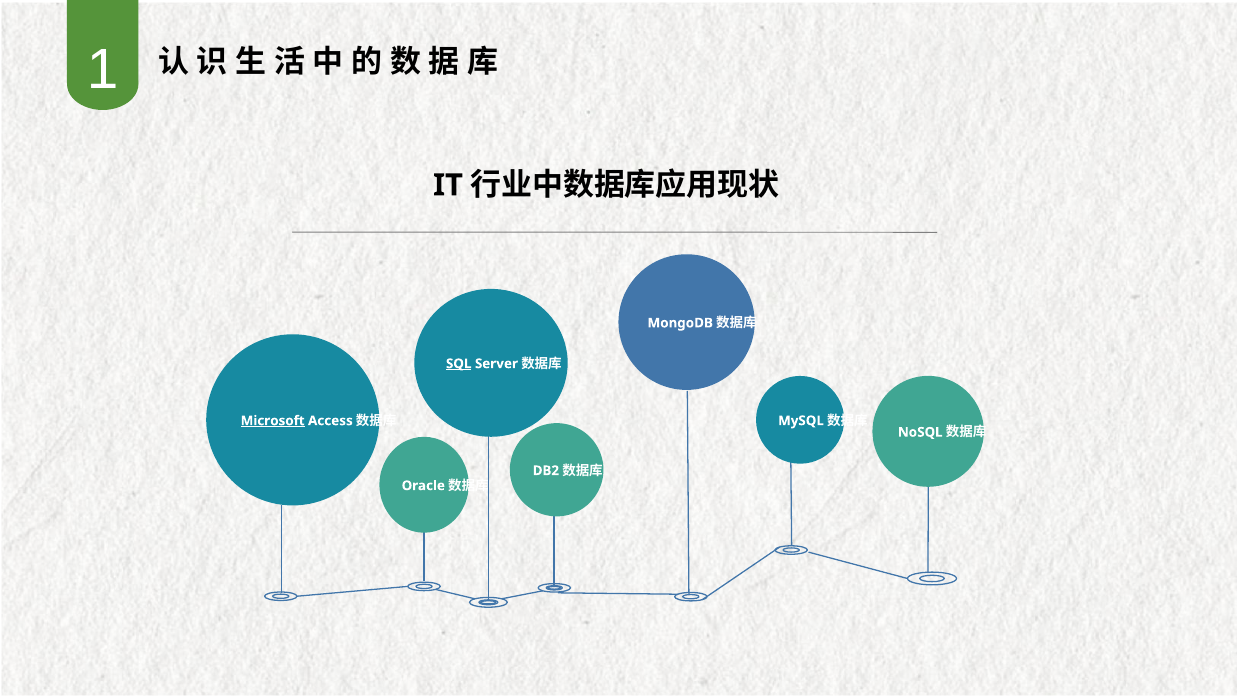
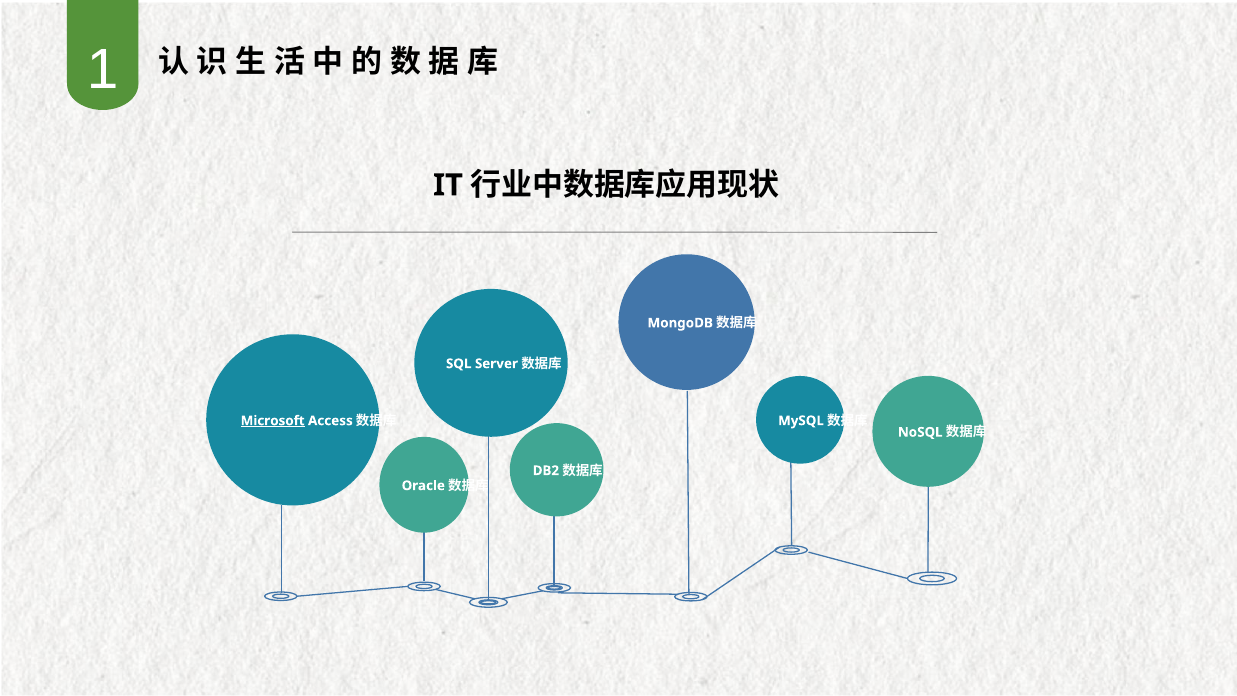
SQL underline: present -> none (459, 364)
